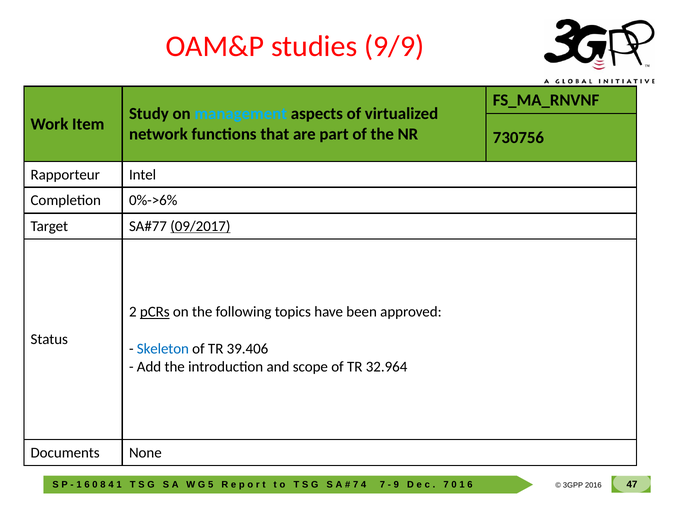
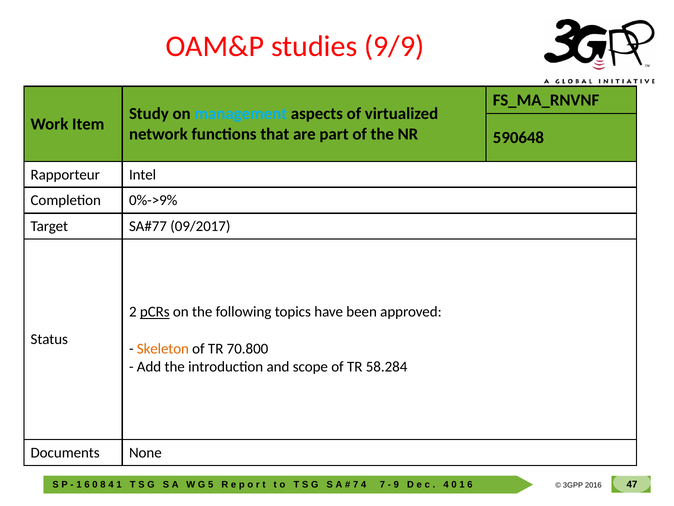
730756: 730756 -> 590648 (518, 138)
0%->6%: 0%->6% -> 0%->9% (153, 200)
09/2017 underline: present -> none (200, 226)
Skeleton colour: blue -> orange (163, 348)
39.406: 39.406 -> 70.800 (247, 348)
32.964: 32.964 -> 58.284 (387, 367)
7: 7 -> 4 (446, 484)
